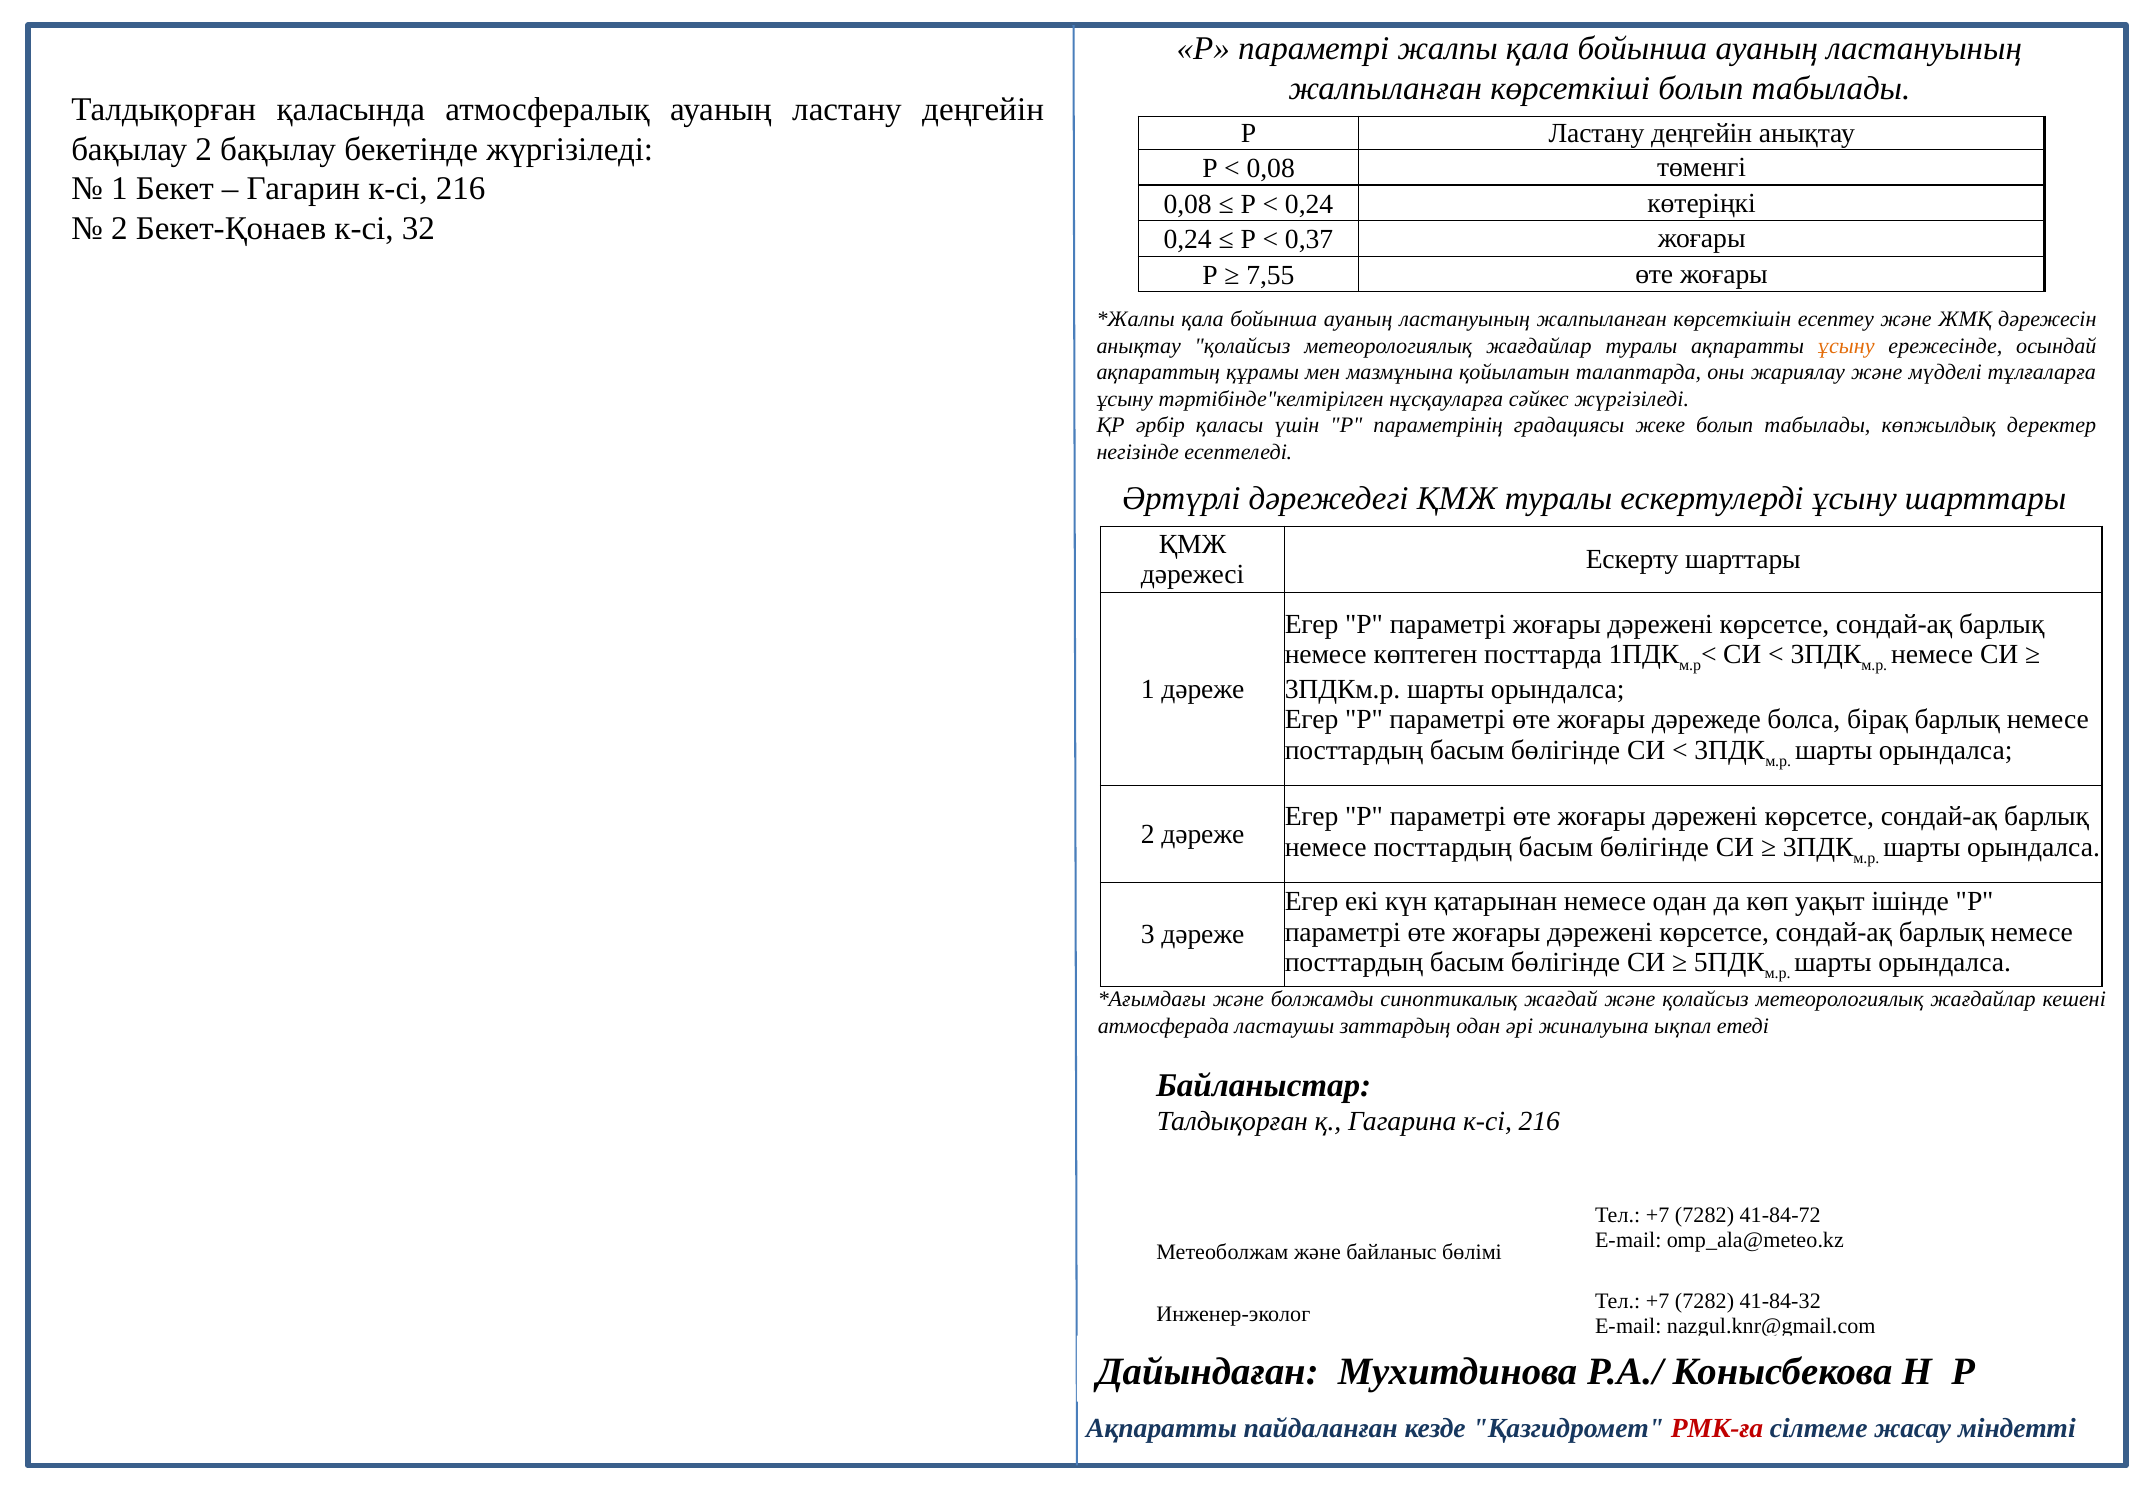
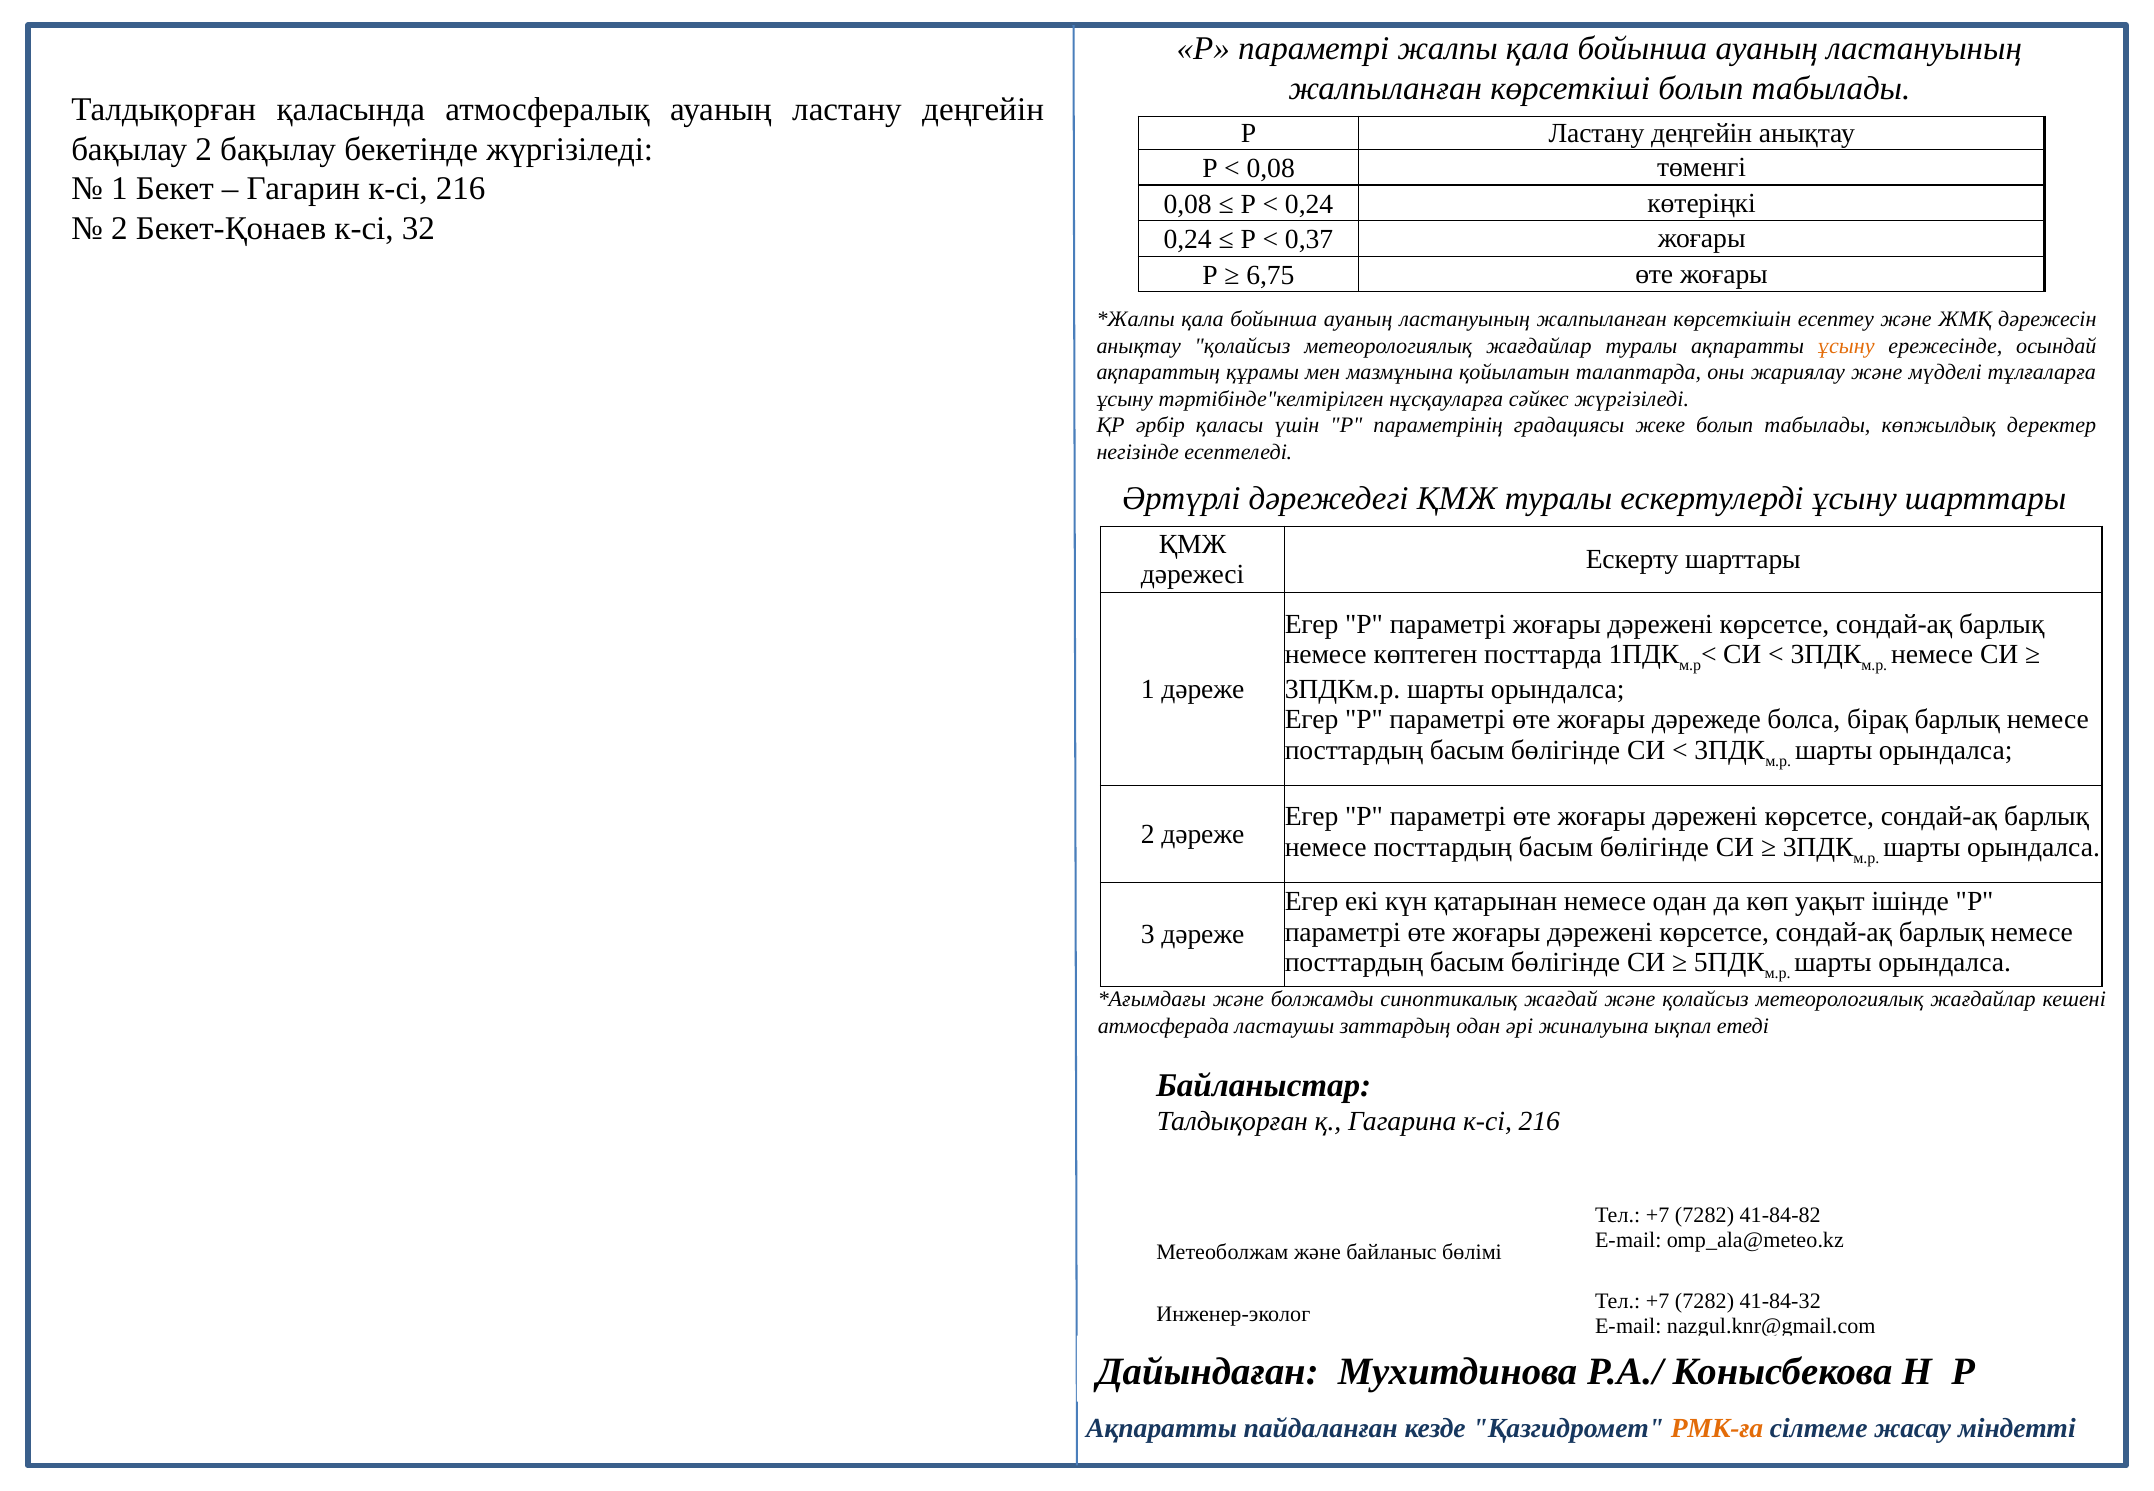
7,55: 7,55 -> 6,75 (1270, 275)
41-84-72: 41-84-72 -> 41-84-82 (1780, 1216)
РМК-ға colour: red -> orange (1717, 1429)
